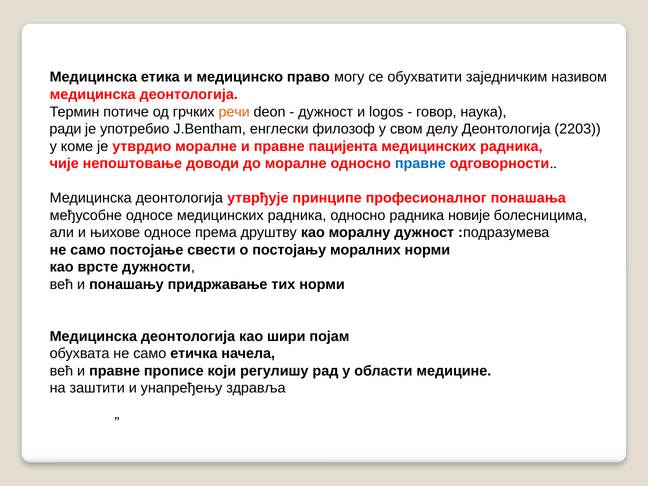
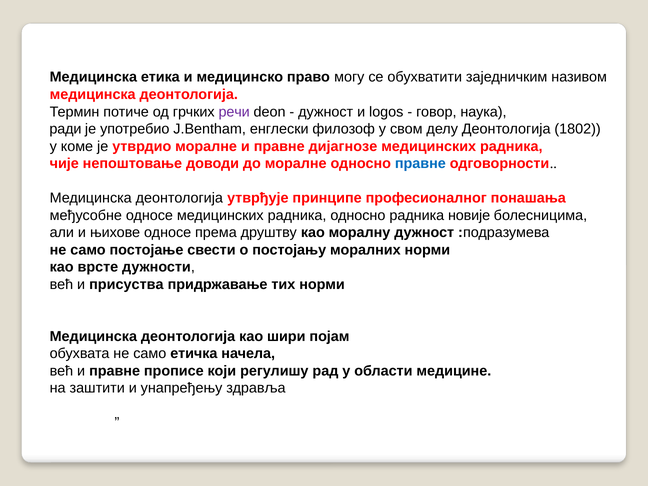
речи colour: orange -> purple (234, 112)
2203: 2203 -> 1802 (578, 129)
пацијента: пацијента -> дијагнозе (343, 146)
понашању: понашању -> присуства (126, 284)
